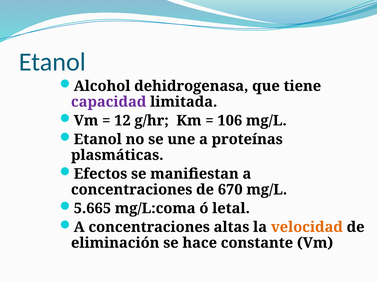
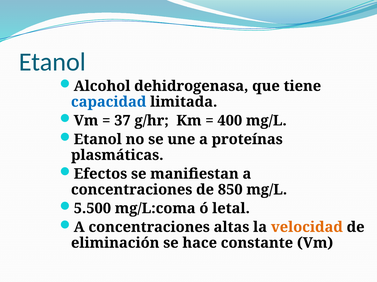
capacidad colour: purple -> blue (109, 102)
12: 12 -> 37 (122, 121)
106: 106 -> 400 (230, 121)
670: 670 -> 850 (230, 190)
5.665: 5.665 -> 5.500 (92, 209)
